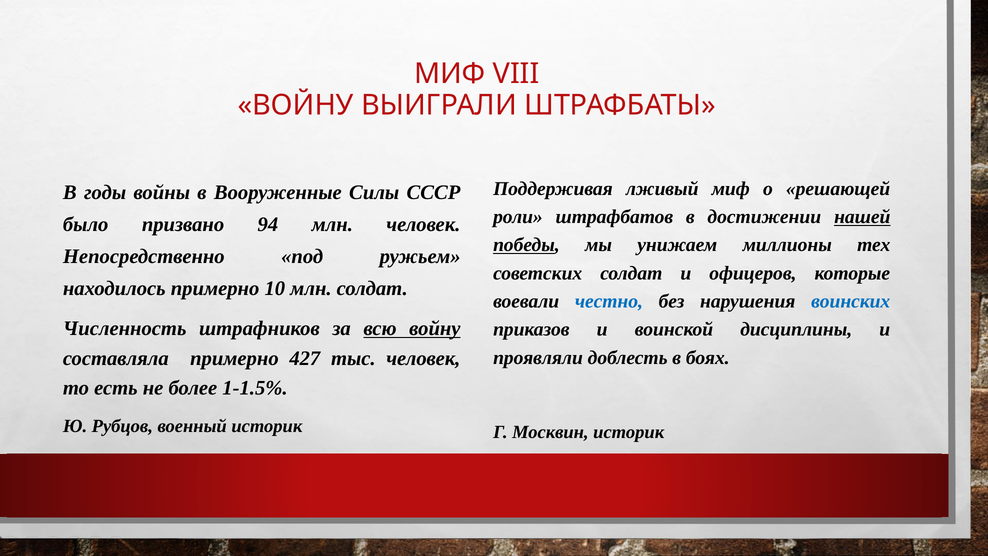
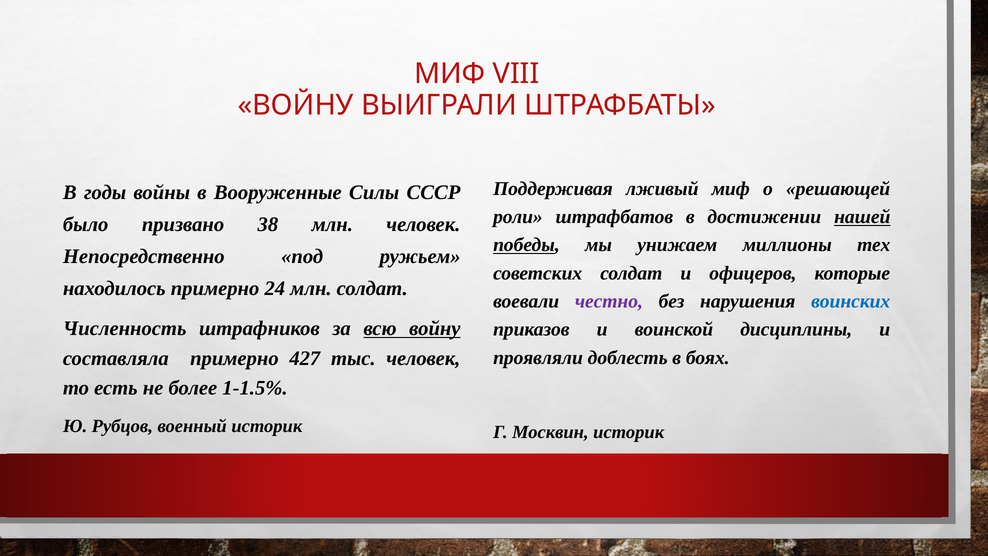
94: 94 -> 38 (268, 224)
10: 10 -> 24 (275, 288)
честно colour: blue -> purple (609, 301)
